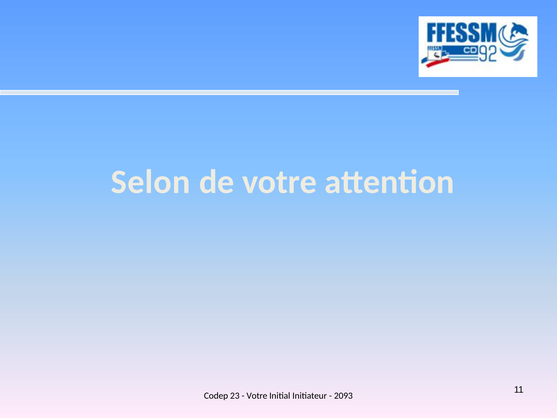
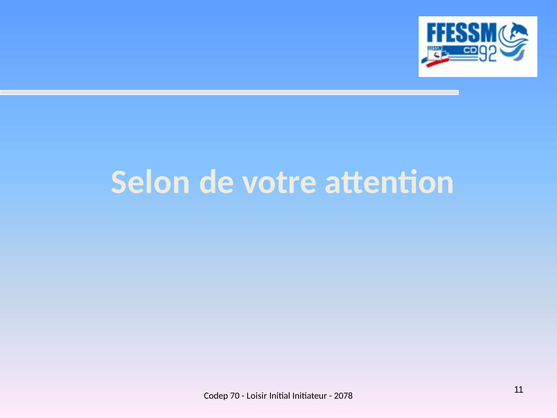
23: 23 -> 70 (235, 396)
Votre: Votre -> Loisir (257, 396)
2093: 2093 -> 2078 (343, 396)
